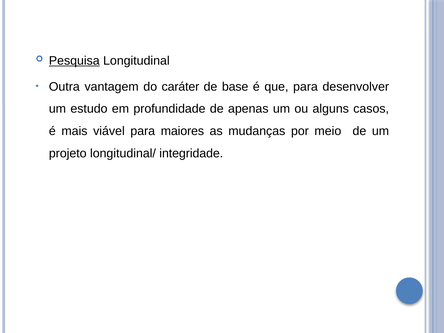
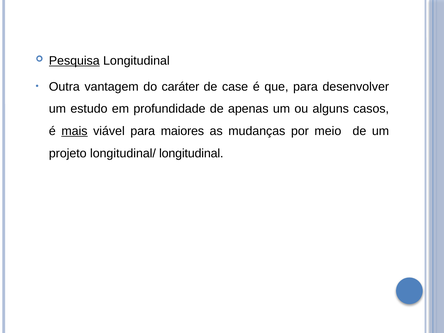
base: base -> case (235, 87)
mais underline: none -> present (74, 131)
longitudinal/ integridade: integridade -> longitudinal (191, 153)
